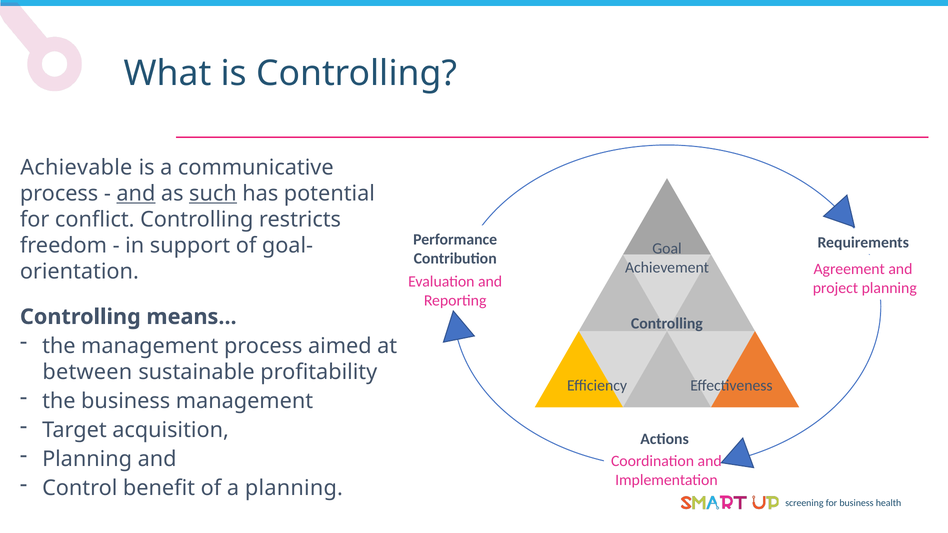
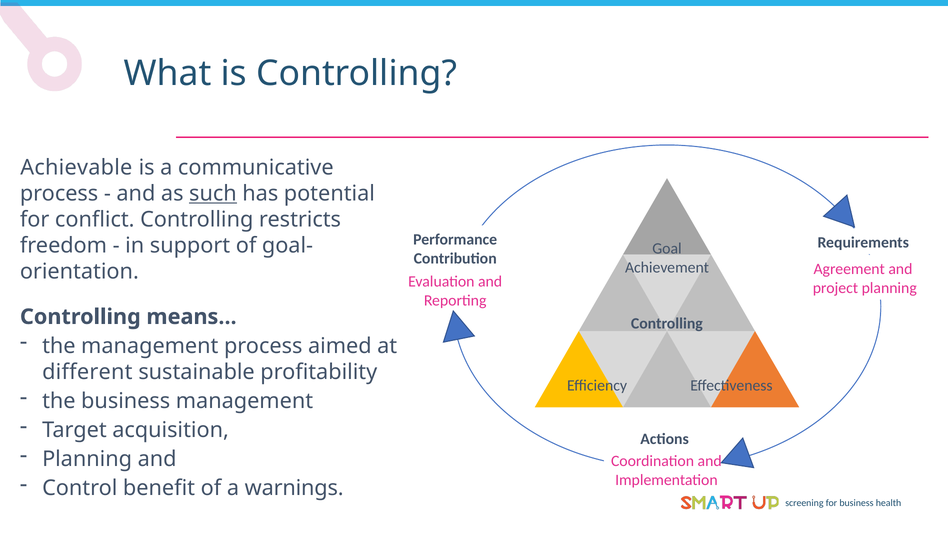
and underline: present -> none (136, 194)
between: between -> different (87, 372)
a planning: planning -> warnings (294, 488)
